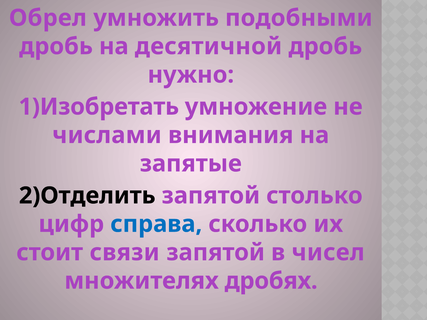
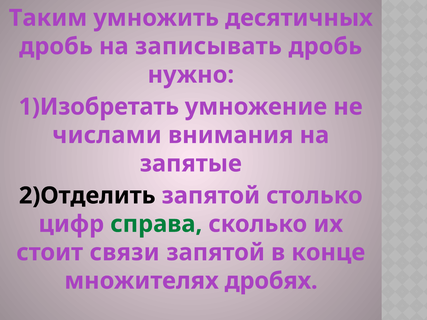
Обрел: Обрел -> Таким (48, 18)
подобными: подобными -> десятичных (299, 18)
десятичной: десятичной -> записывать (208, 46)
справа colour: blue -> green (156, 224)
чисел: чисел -> конце (328, 253)
